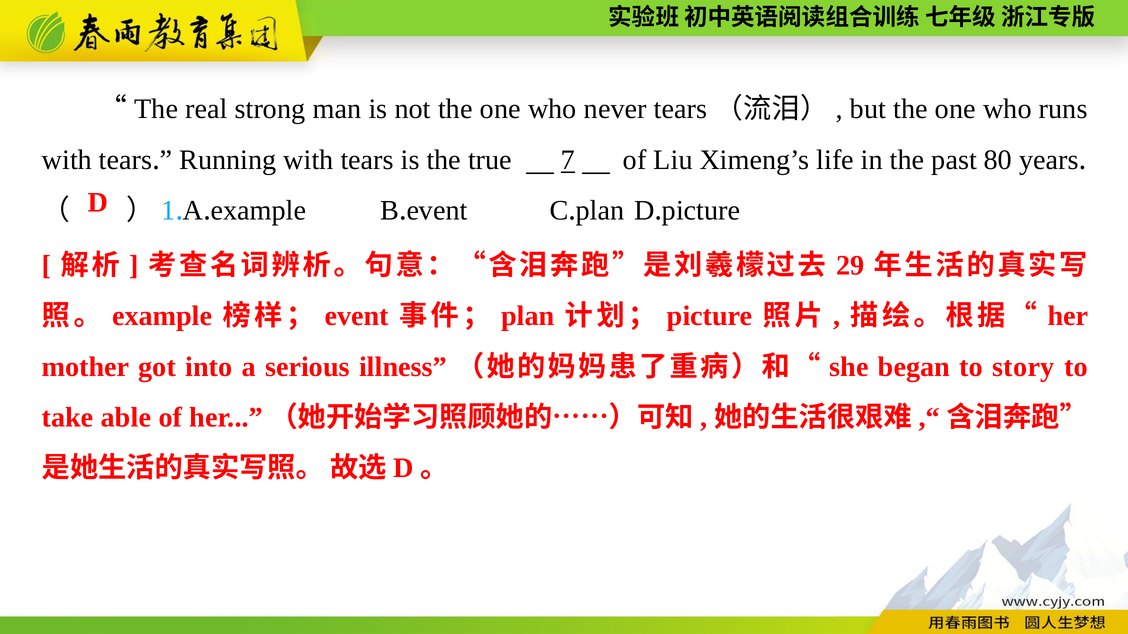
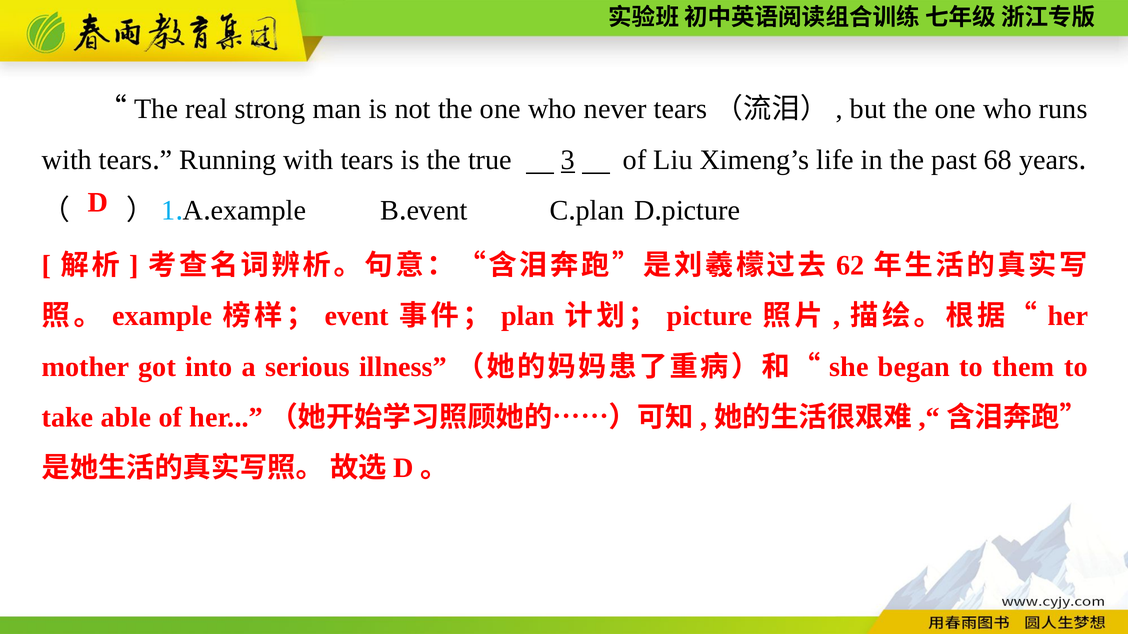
7: 7 -> 3 (568, 160)
80: 80 -> 68 (998, 160)
29: 29 -> 62 (850, 266)
story: story -> them (1023, 367)
